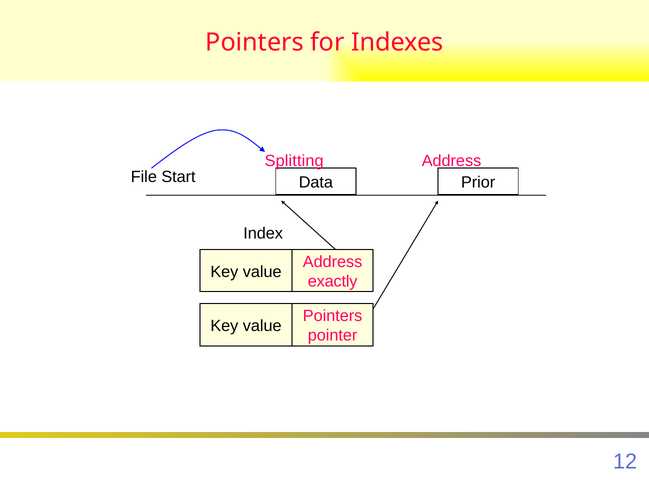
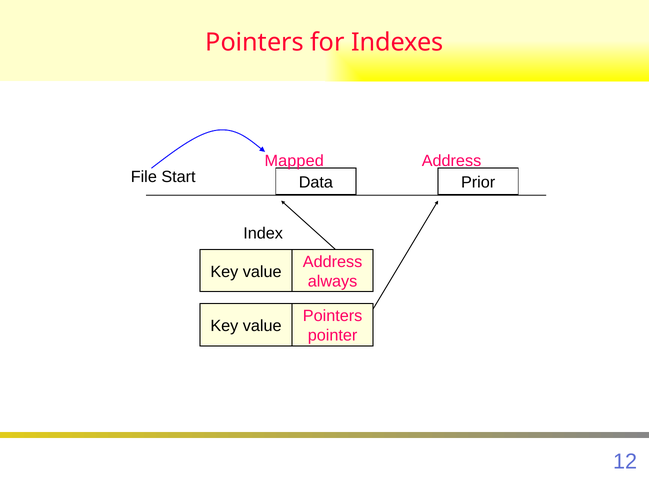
Splitting: Splitting -> Mapped (294, 161)
exactly: exactly -> always (333, 281)
